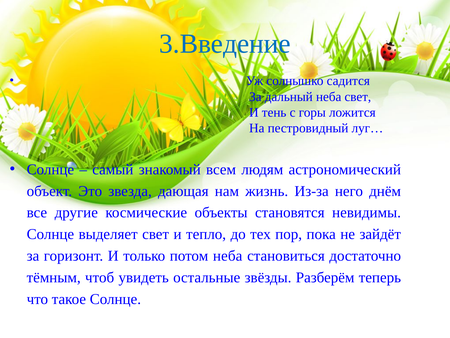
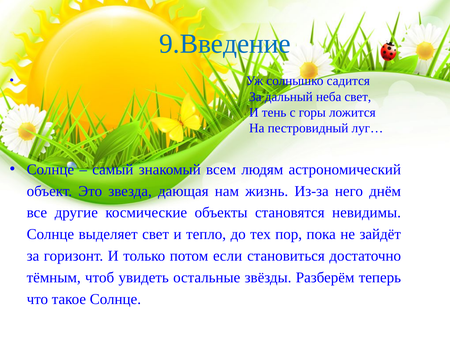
3.Введение: 3.Введение -> 9.Введение (225, 44)
потом неба: неба -> если (228, 256)
